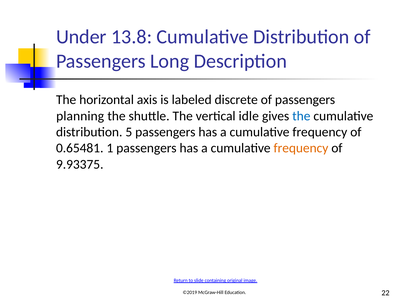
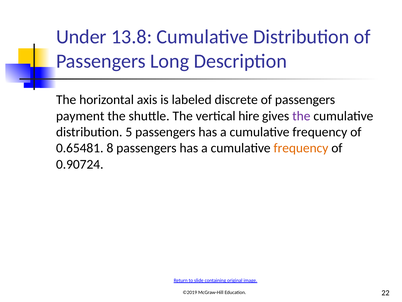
planning: planning -> payment (80, 116)
idle: idle -> hire (249, 116)
the colour: blue -> purple (301, 116)
1: 1 -> 8 (110, 148)
9.93375: 9.93375 -> 0.90724 (80, 164)
